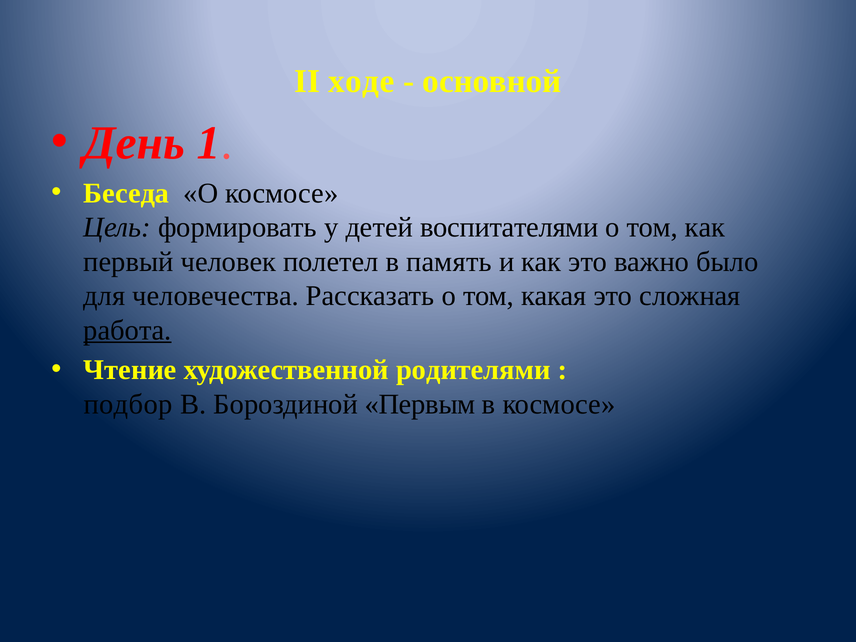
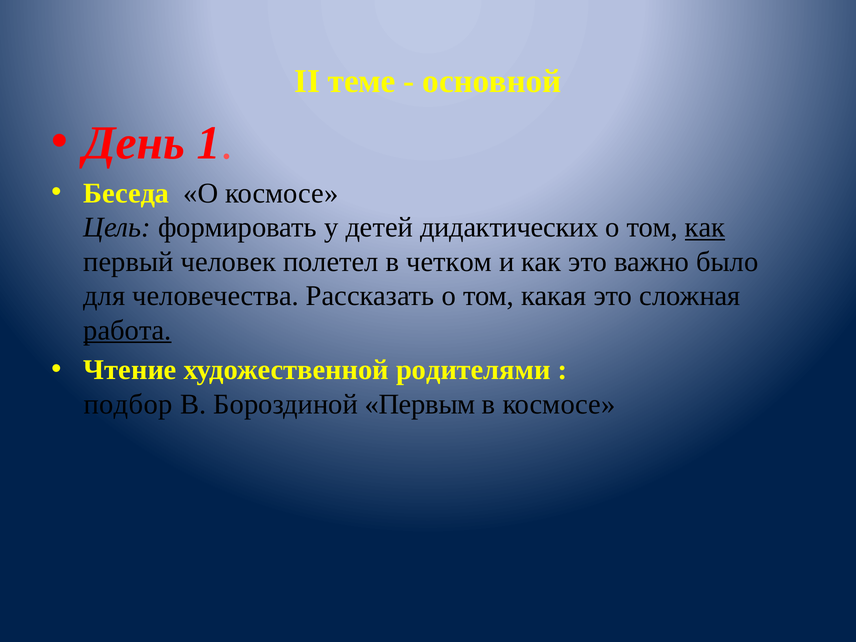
ходе: ходе -> теме (362, 81)
воспитателями: воспитателями -> дидактических (509, 227)
как underline: none -> present (705, 227)
память: память -> четком (449, 262)
